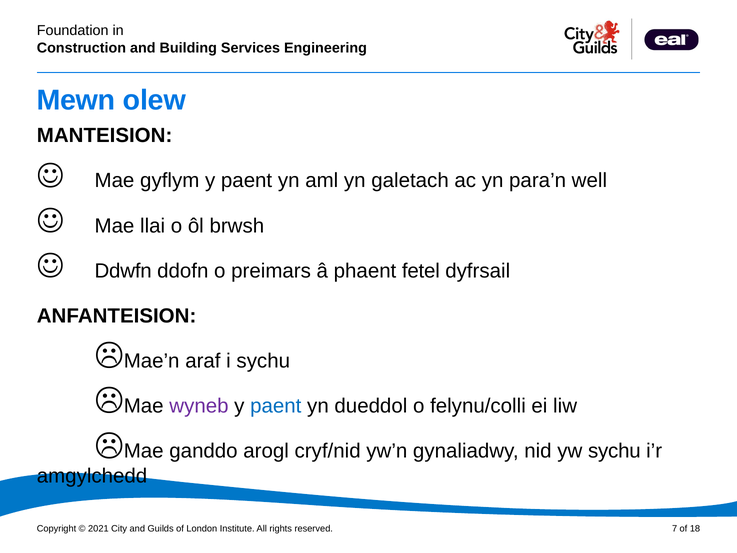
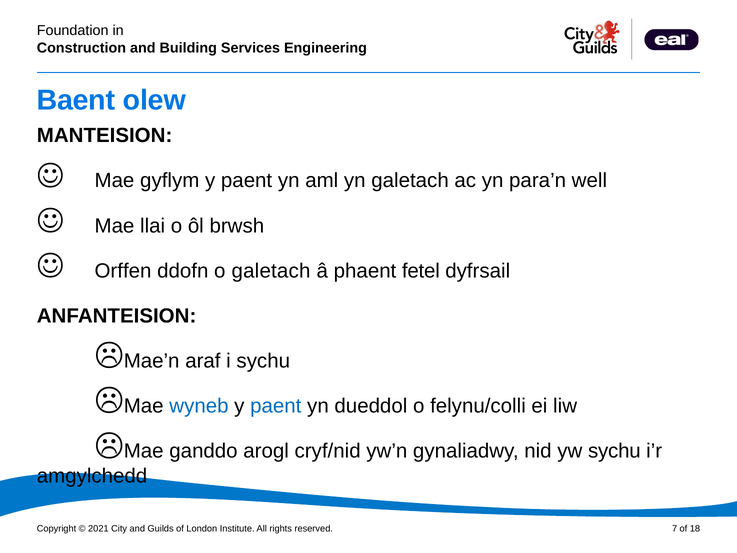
Mewn: Mewn -> Baent (76, 100)
Ddwfn: Ddwfn -> Orffen (123, 271)
o preimars: preimars -> galetach (271, 271)
wyneb colour: purple -> blue (199, 406)
